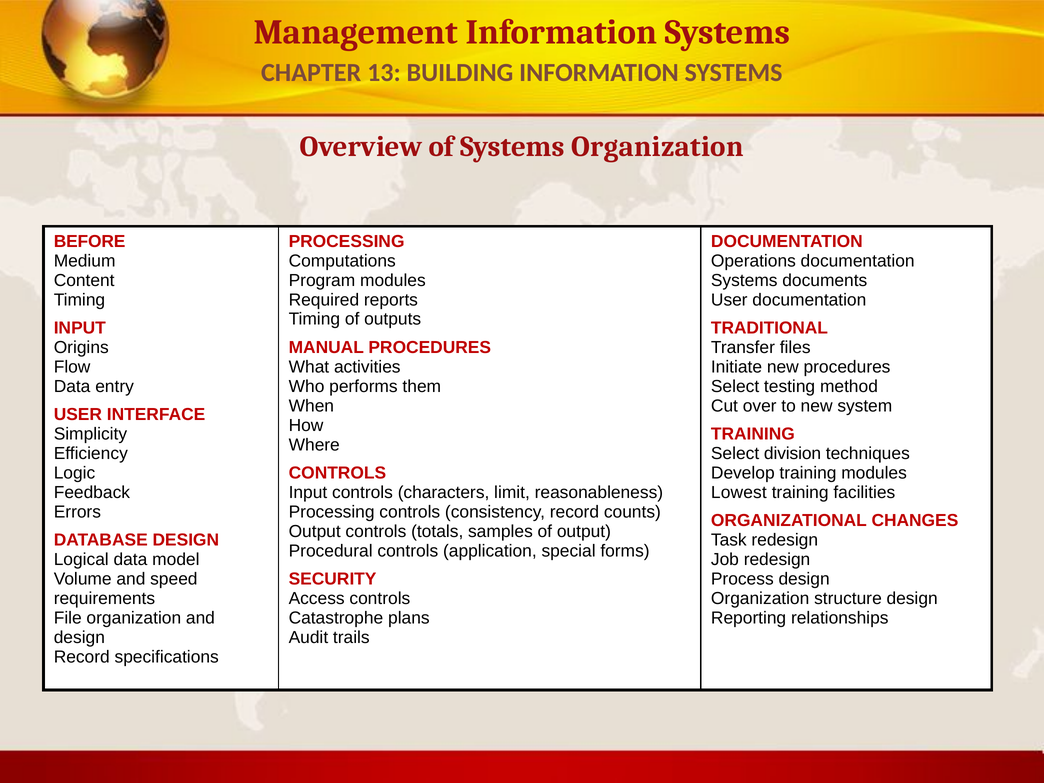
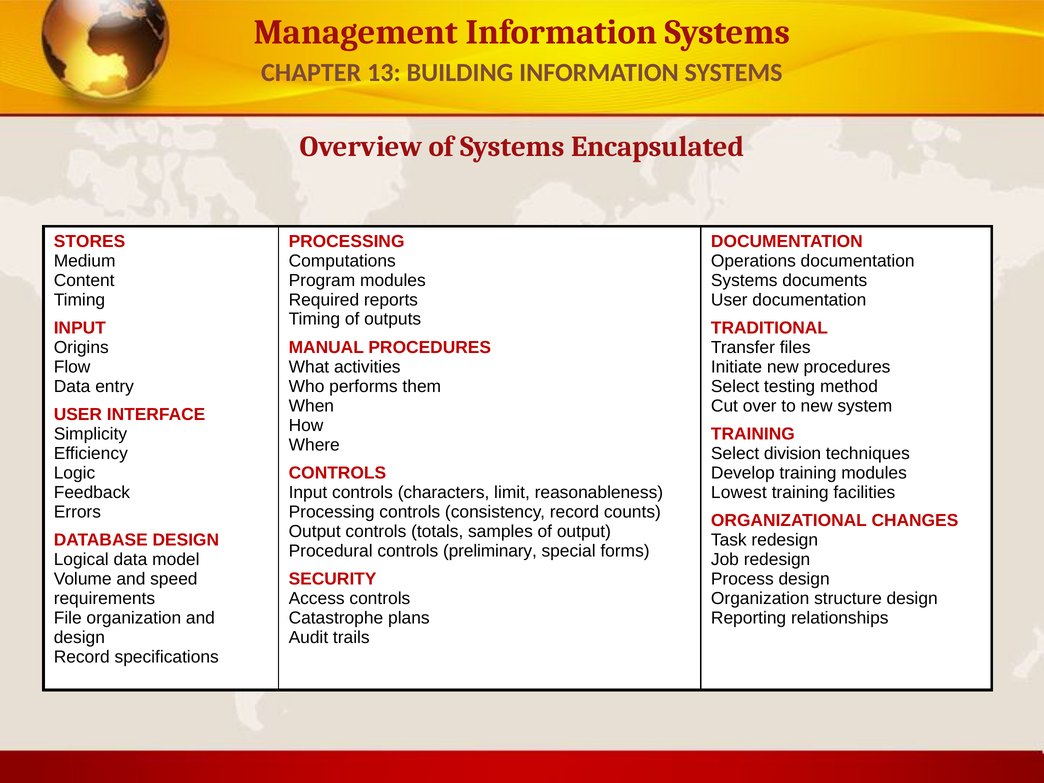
Systems Organization: Organization -> Encapsulated (658, 146)
BEFORE: BEFORE -> STORES (90, 241)
application: application -> preliminary (490, 551)
